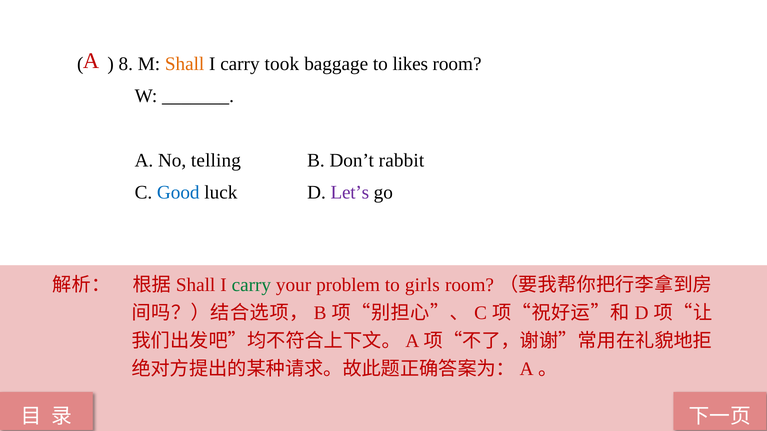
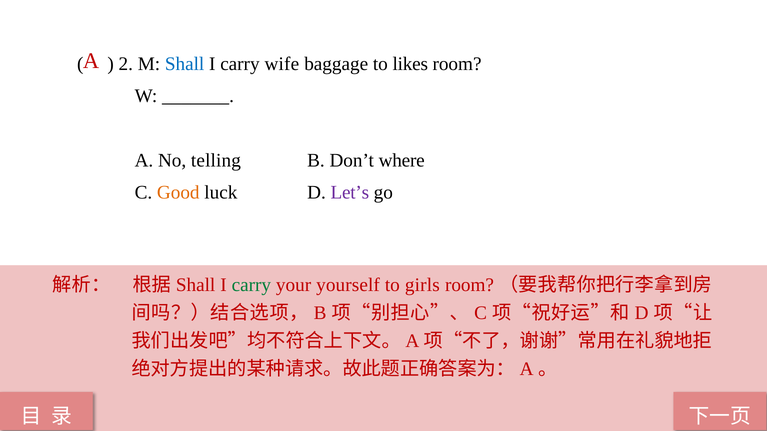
8: 8 -> 2 (126, 64)
Shall colour: orange -> blue (185, 64)
took: took -> wife (282, 64)
rabbit: rabbit -> where (402, 161)
Good colour: blue -> orange (178, 193)
problem: problem -> yourself (348, 285)
